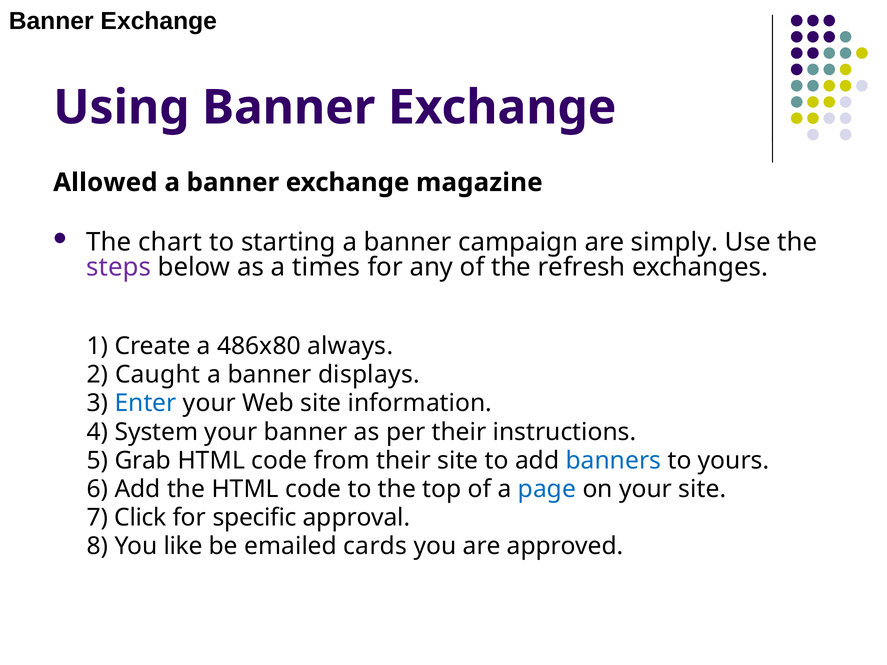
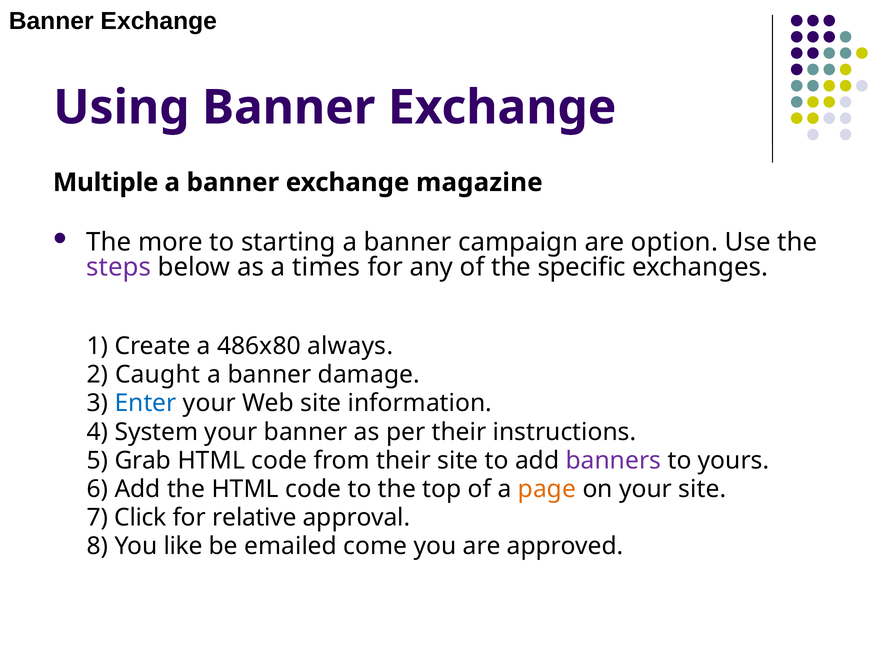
Allowed: Allowed -> Multiple (106, 183)
chart: chart -> more (170, 243)
simply: simply -> option (674, 243)
refresh: refresh -> specific (582, 267)
displays: displays -> damage (369, 375)
banners colour: blue -> purple (613, 461)
page colour: blue -> orange (547, 489)
specific: specific -> relative (255, 518)
cards: cards -> come (375, 546)
